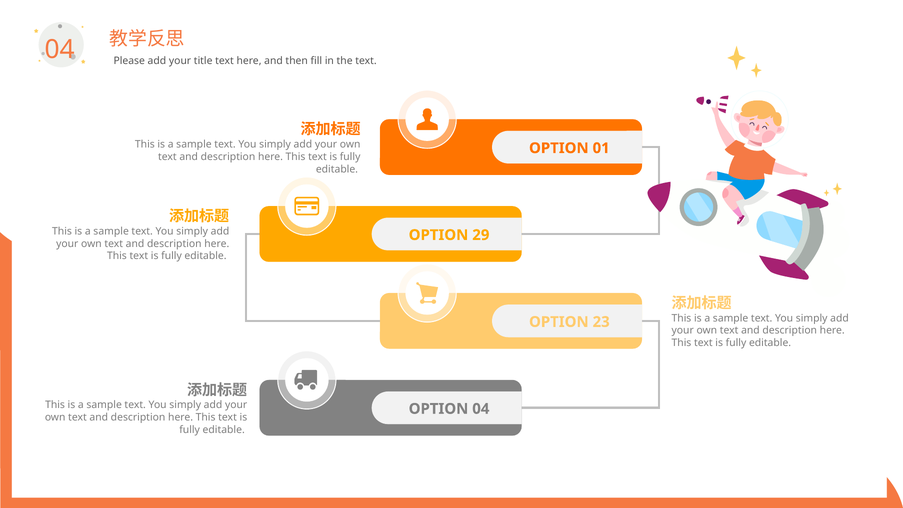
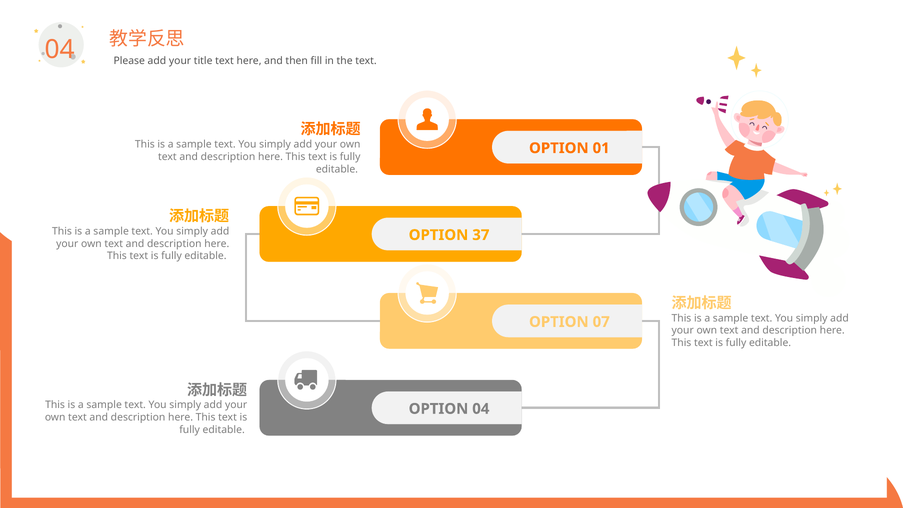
29: 29 -> 37 (481, 235)
23: 23 -> 07 (601, 322)
